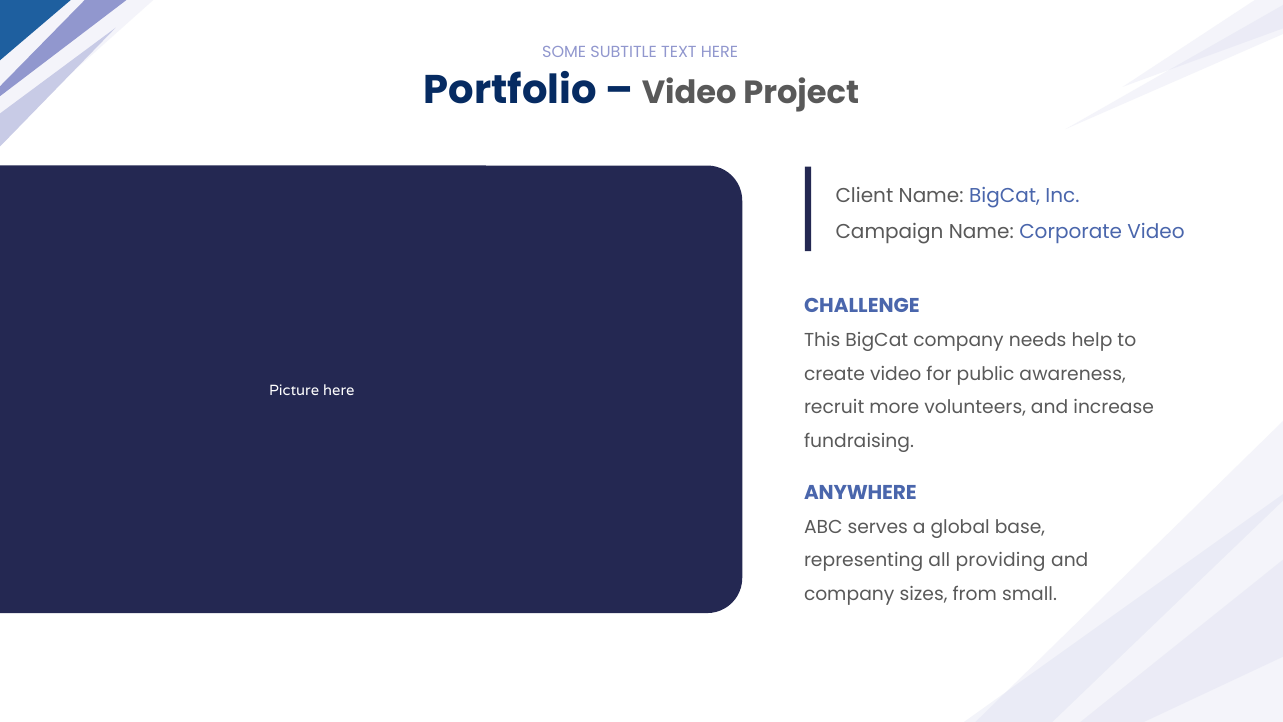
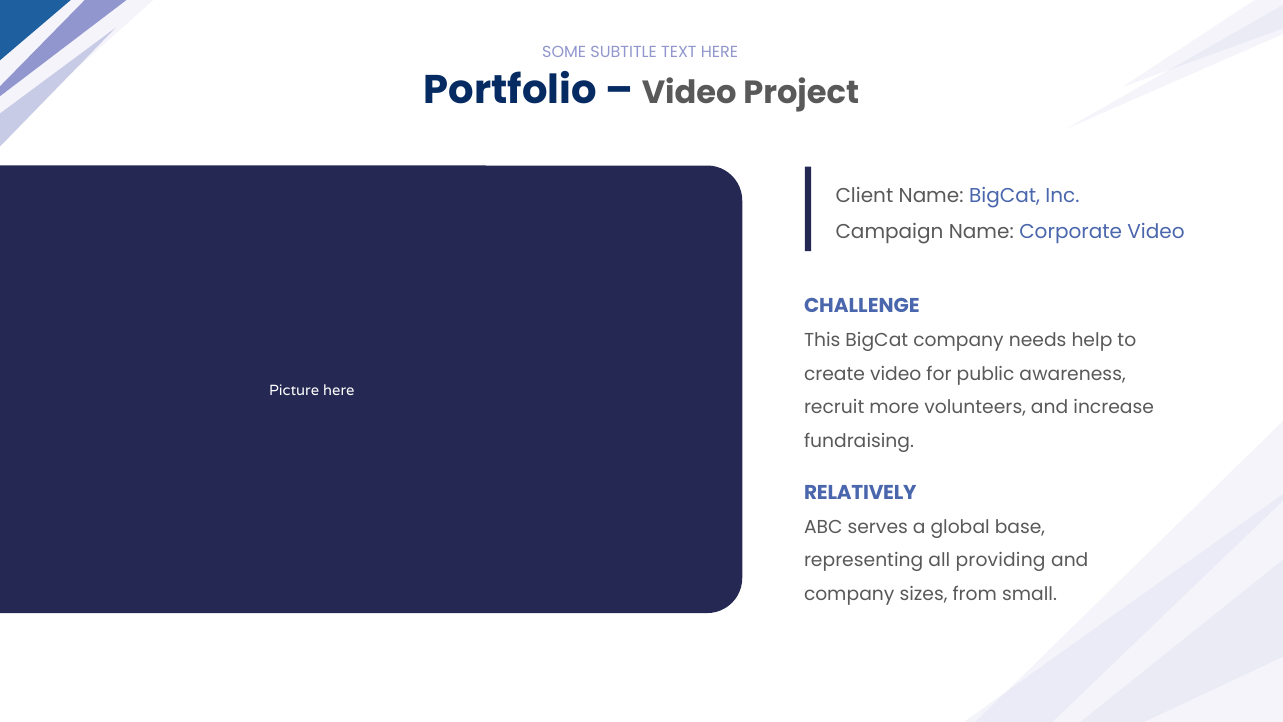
ANYWHERE: ANYWHERE -> RELATIVELY (860, 492)
